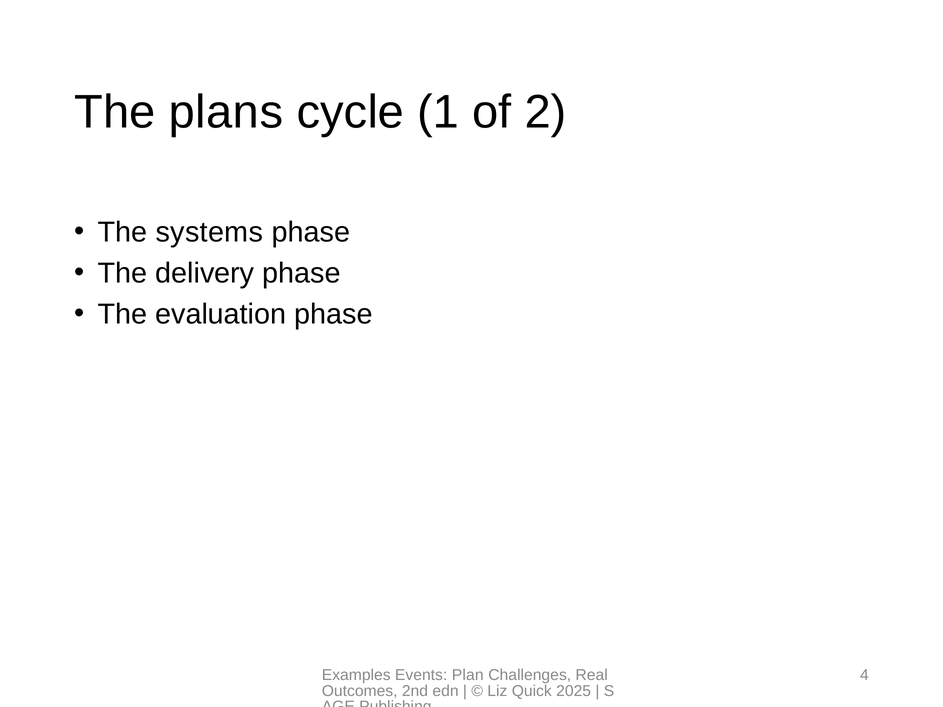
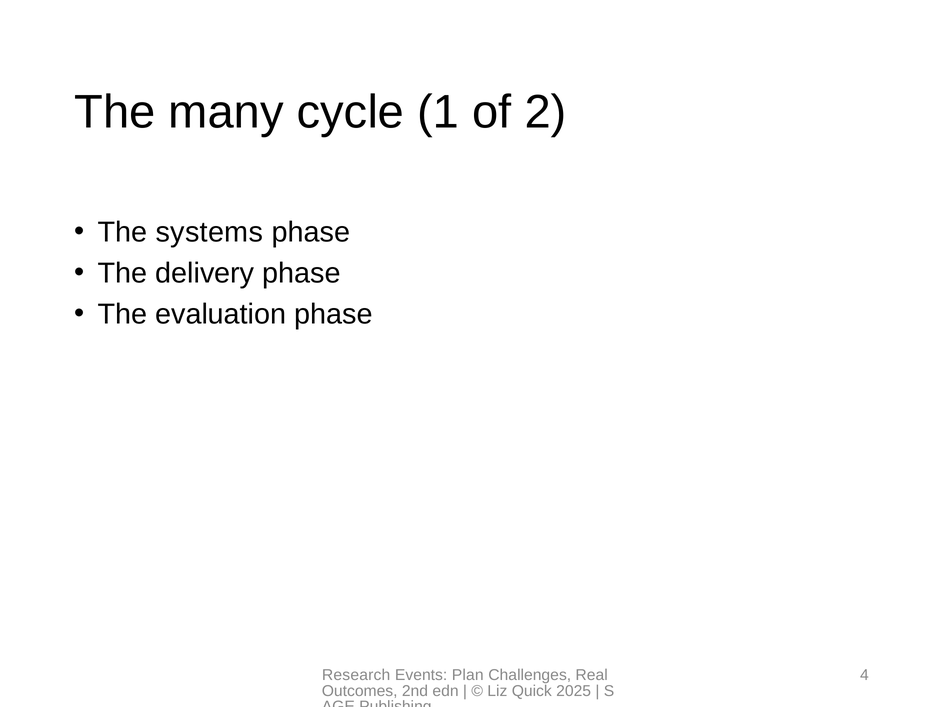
plans: plans -> many (226, 112)
Examples: Examples -> Research (356, 675)
